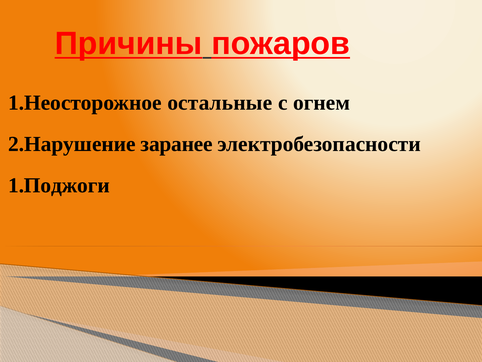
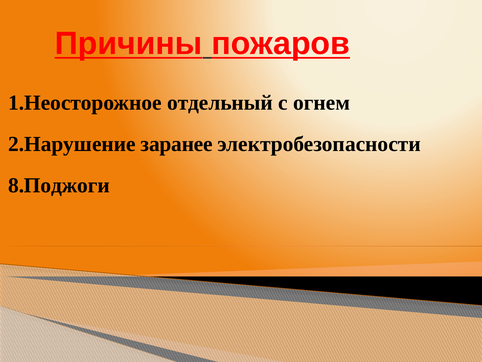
остальные: остальные -> отдельный (220, 103)
1.Поджоги: 1.Поджоги -> 8.Поджоги (59, 185)
